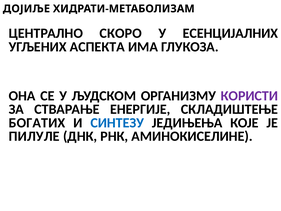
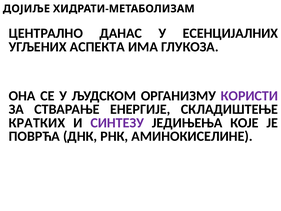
СКОРО: СКОРО -> ДАНАС (121, 33)
БОГАТИХ: БОГАТИХ -> КРАТКИХ (37, 123)
СИНТЕЗУ colour: blue -> purple (117, 123)
ПИЛУЛЕ: ПИЛУЛЕ -> ПОВРЋА (34, 136)
